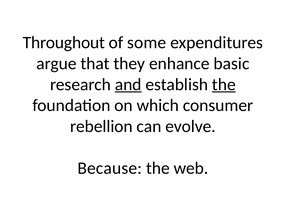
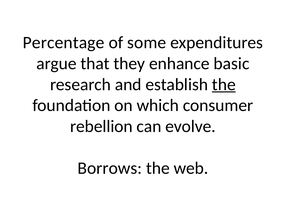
Throughout: Throughout -> Percentage (64, 43)
and underline: present -> none (128, 85)
Because: Because -> Borrows (110, 169)
